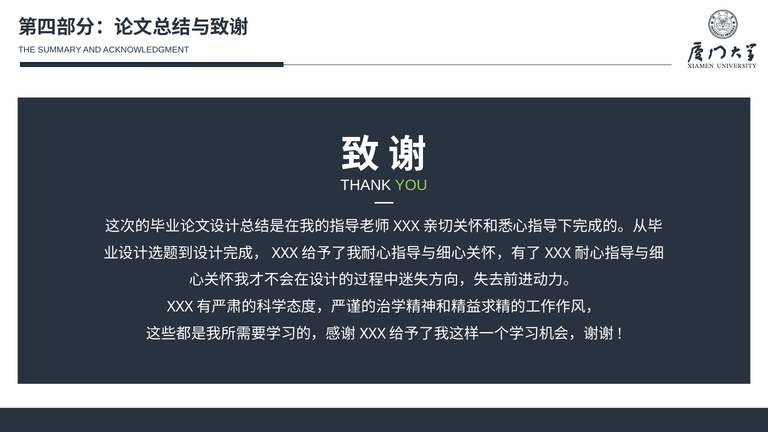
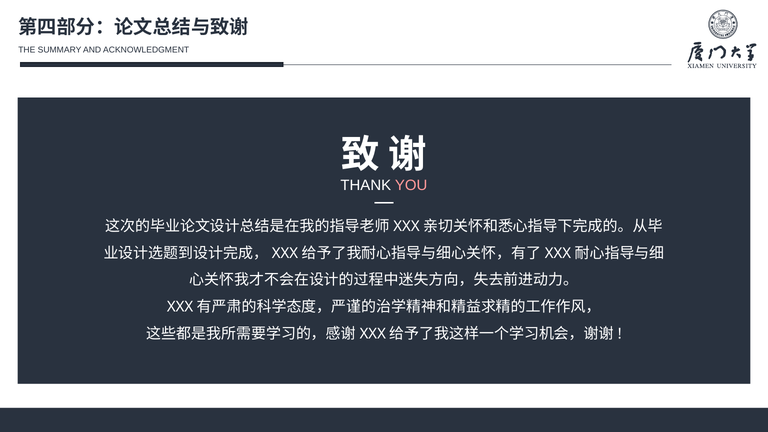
YOU colour: light green -> pink (411, 185)
